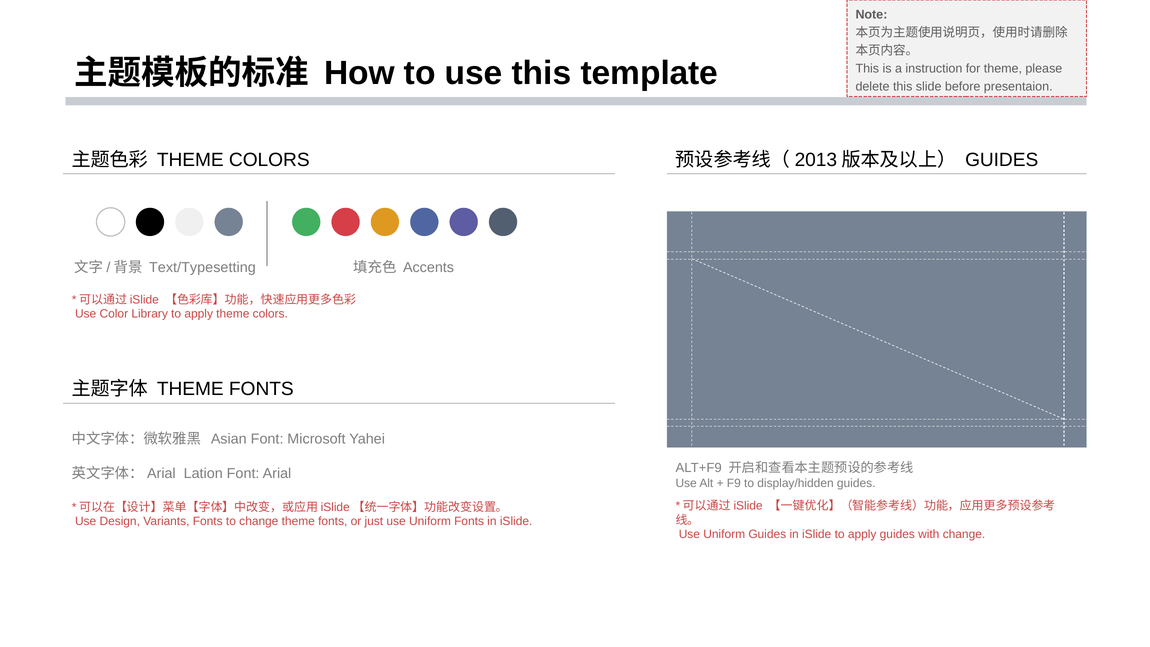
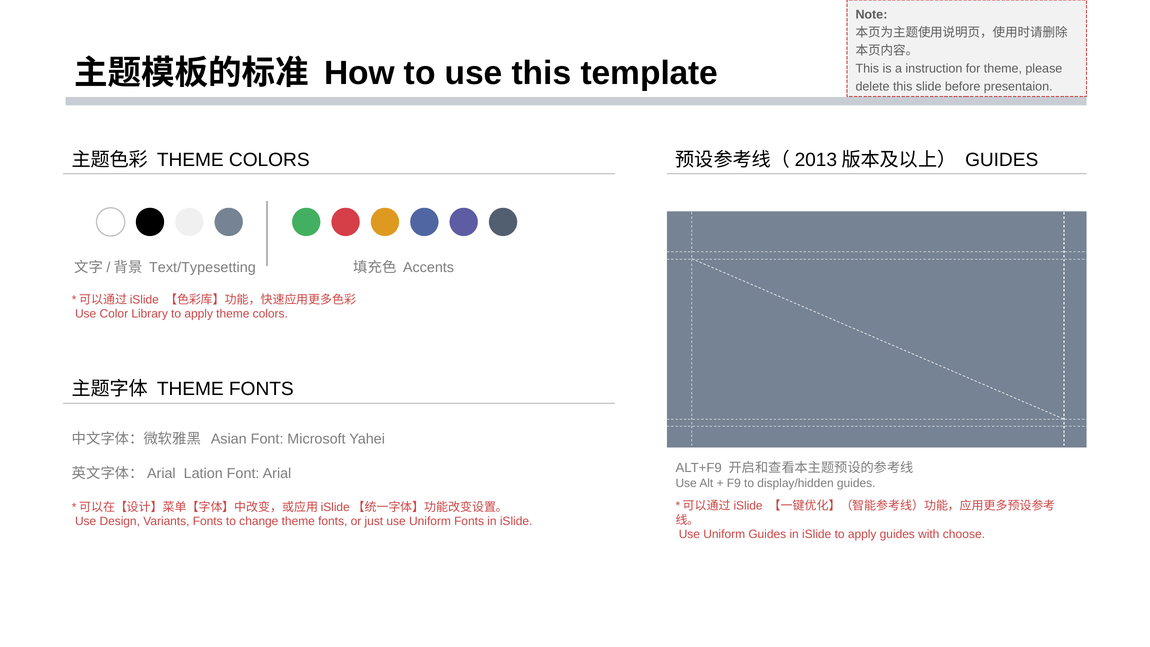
with change: change -> choose (964, 534)
